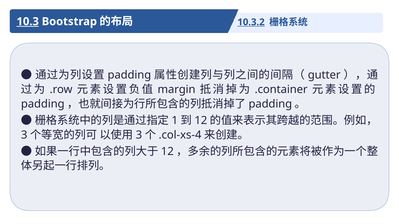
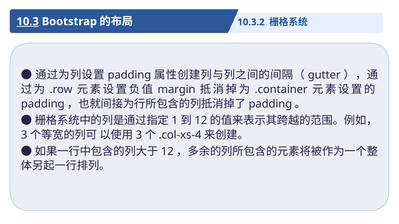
10.3.2 underline: present -> none (251, 22)
